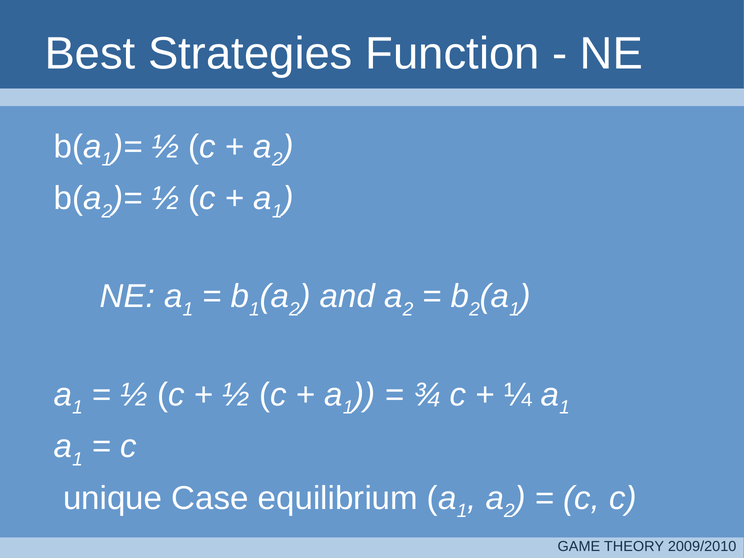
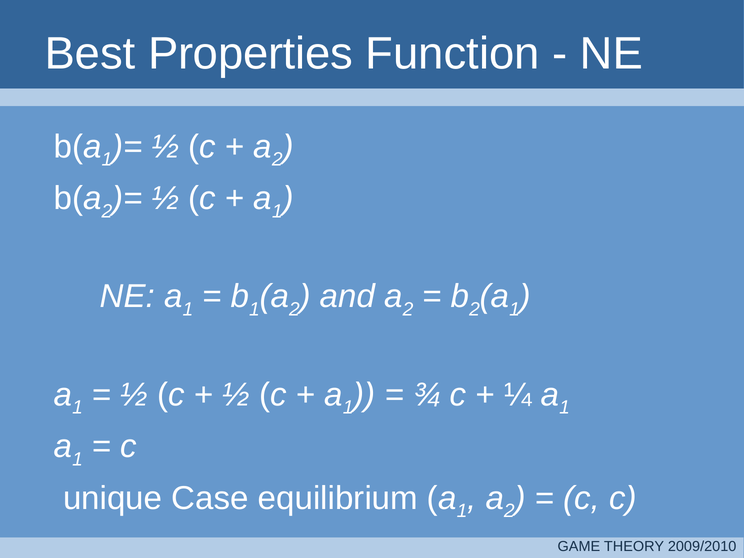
Strategies: Strategies -> Properties (251, 54)
